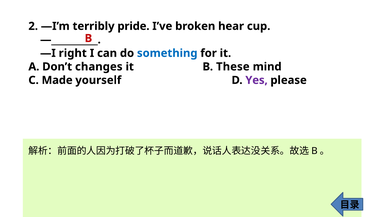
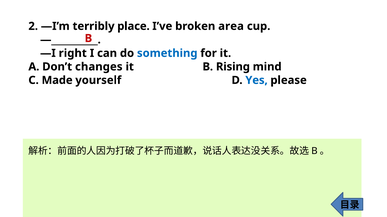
pride: pride -> place (133, 26)
hear: hear -> area (231, 26)
These: These -> Rising (233, 67)
Yes colour: purple -> blue (257, 80)
